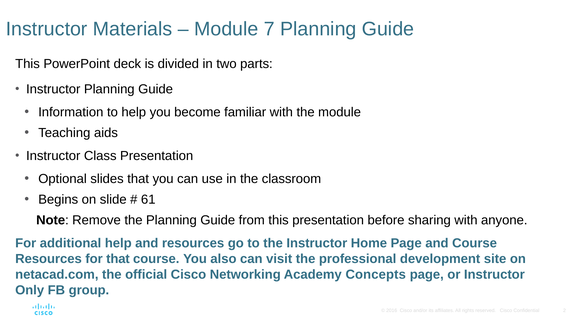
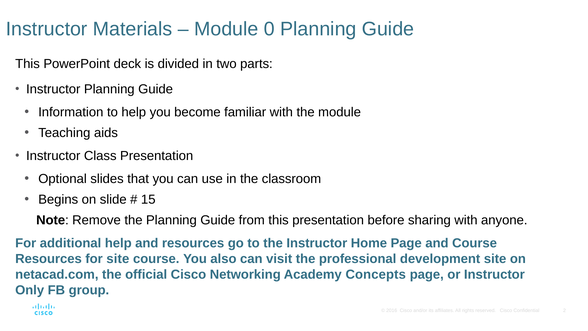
7: 7 -> 0 (269, 29)
61: 61 -> 15 (148, 199)
for that: that -> site (118, 259)
